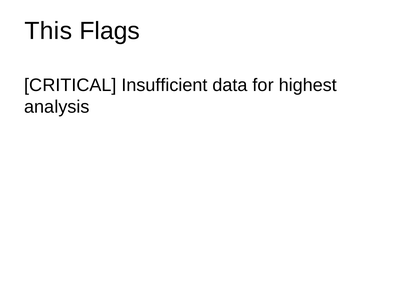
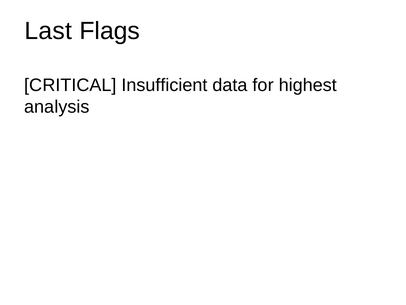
This: This -> Last (48, 31)
